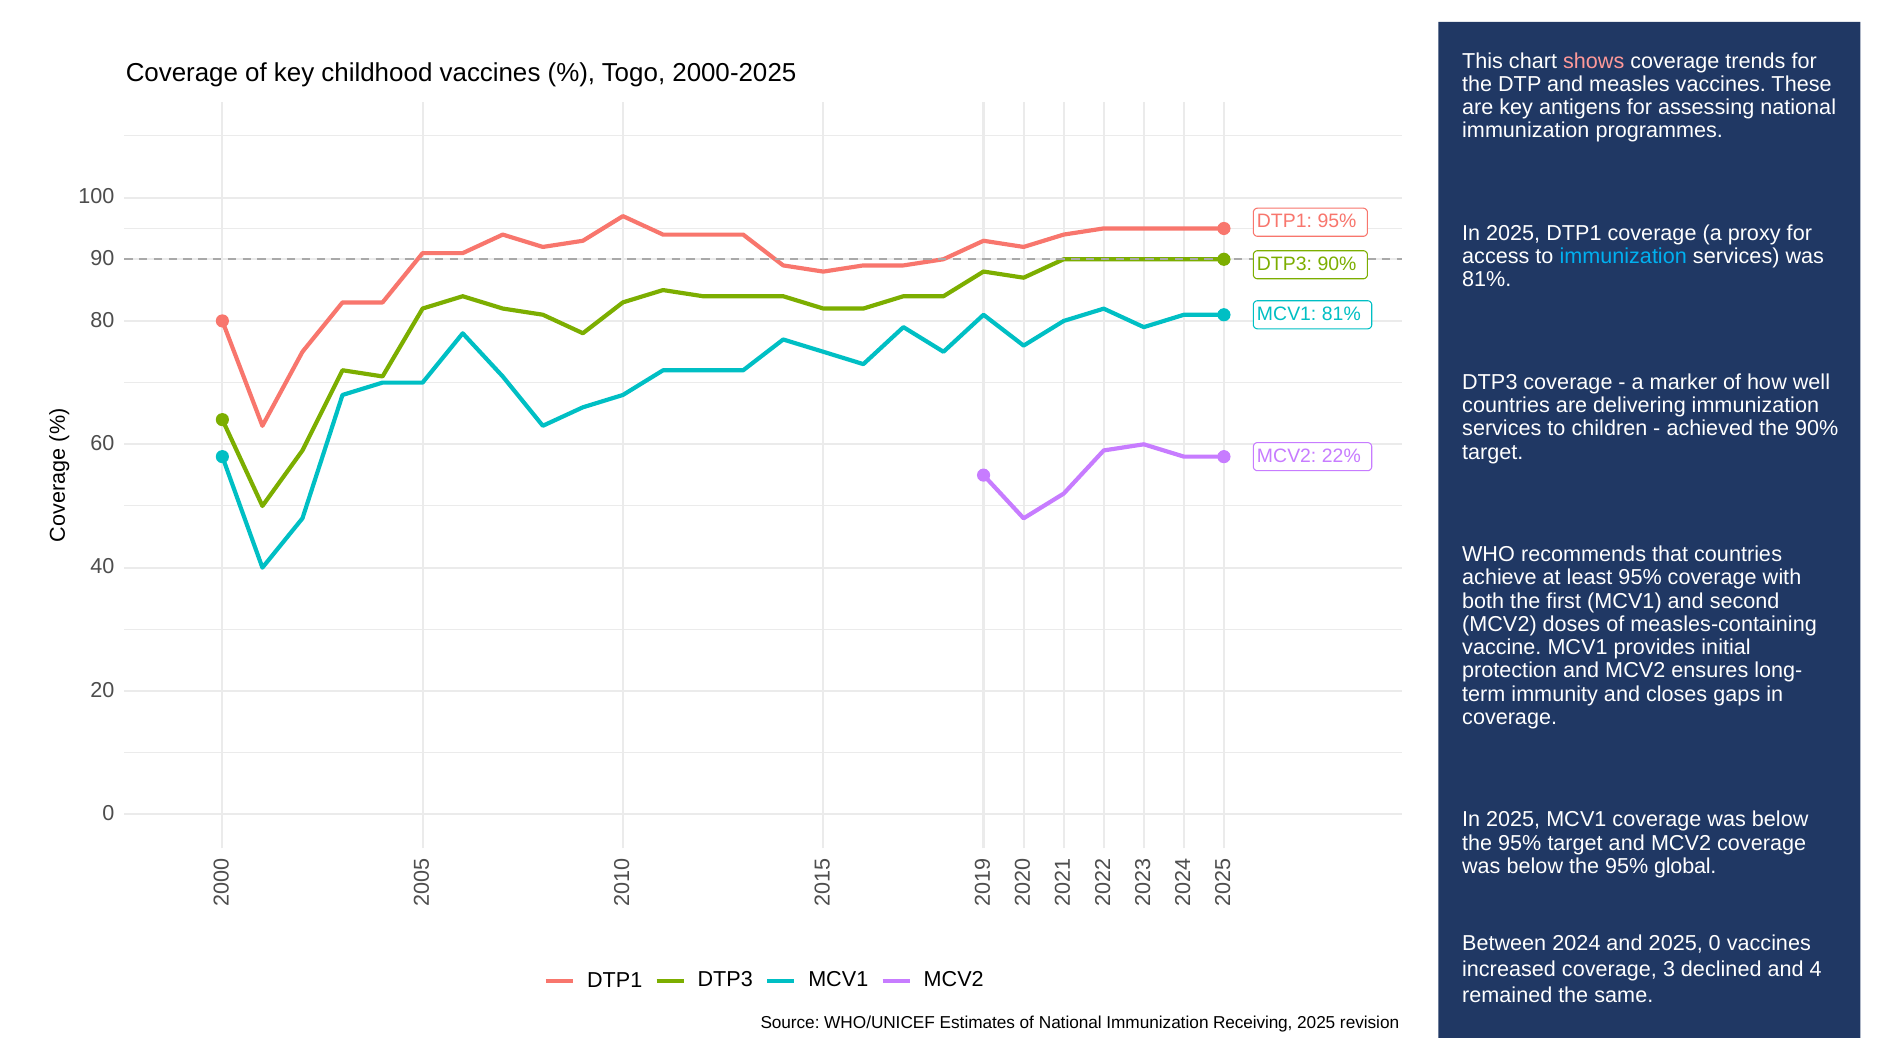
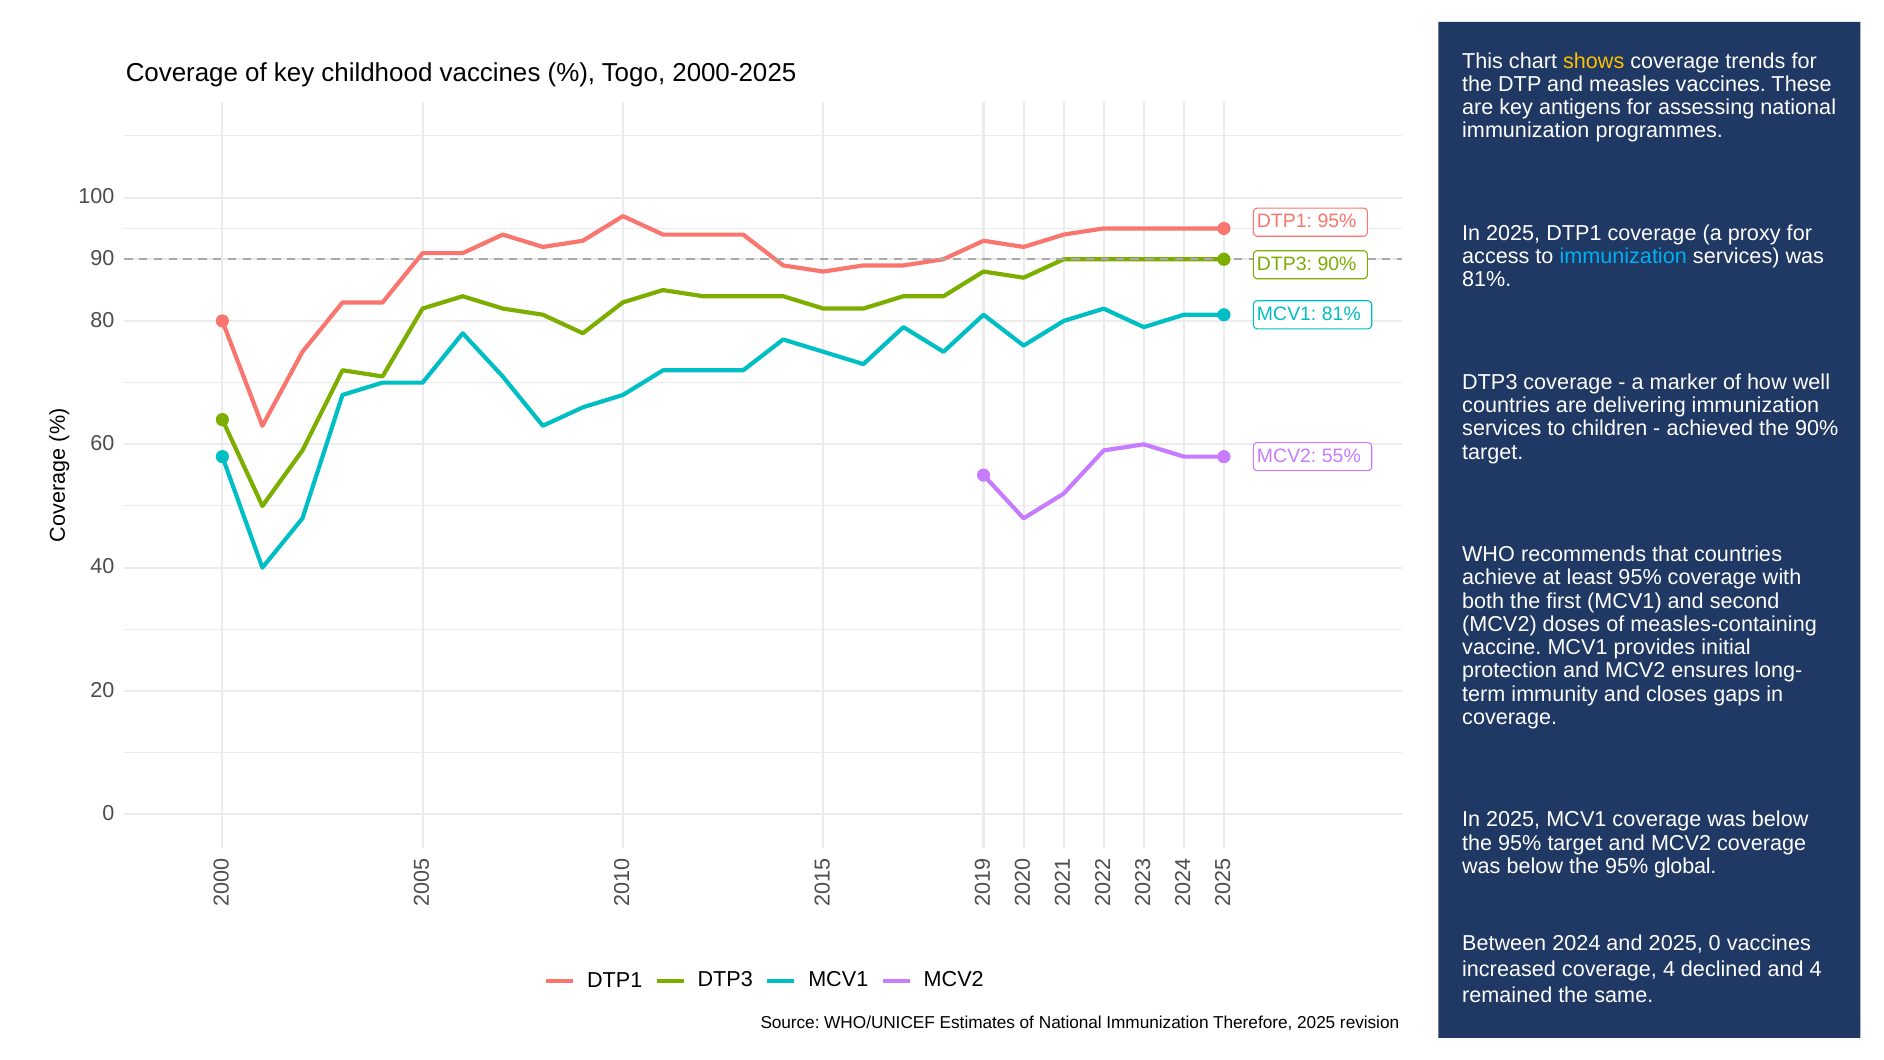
shows colour: pink -> yellow (1594, 61)
22%: 22% -> 55% (1341, 456)
coverage 3: 3 -> 4 (1669, 969)
Receiving: Receiving -> Therefore (1253, 1023)
